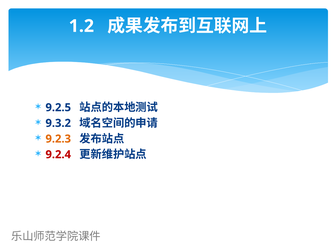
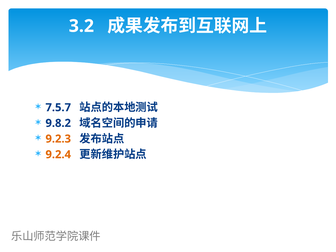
1.2: 1.2 -> 3.2 (81, 26)
9.2.5: 9.2.5 -> 7.5.7 (58, 107)
9.3.2: 9.3.2 -> 9.8.2 (58, 123)
9.2.4 colour: red -> orange (58, 155)
